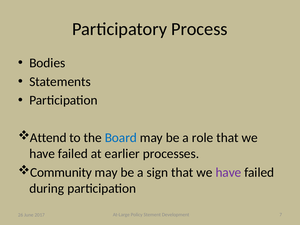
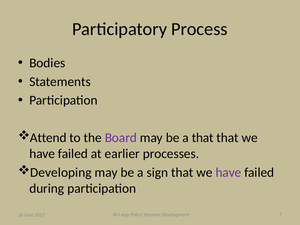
Board colour: blue -> purple (121, 138)
a role: role -> that (203, 138)
Community: Community -> Developing (61, 172)
